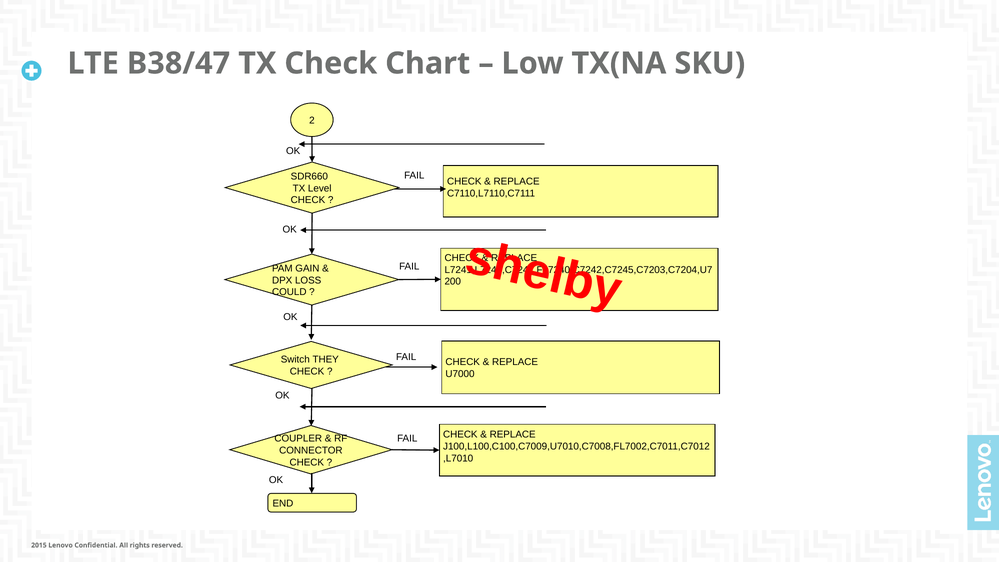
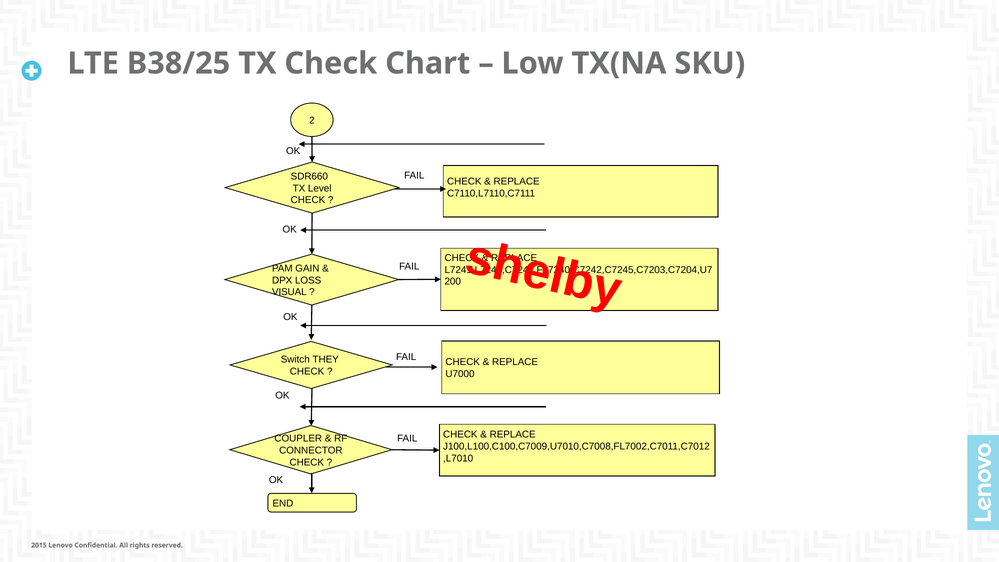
B38/47: B38/47 -> B38/25 (179, 63)
COULD: COULD -> VISUAL (289, 292)
